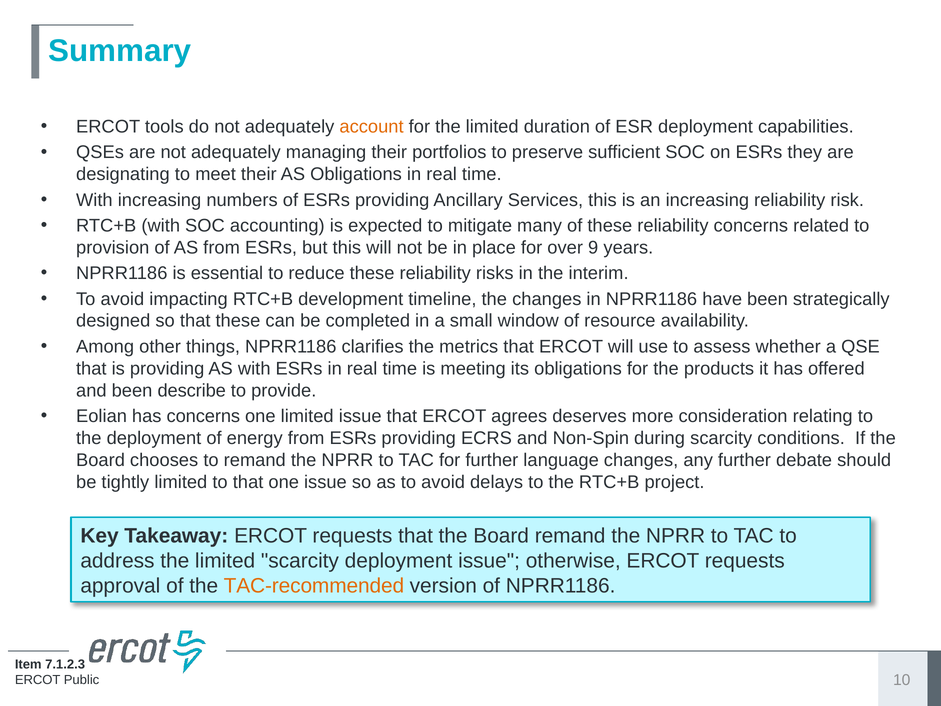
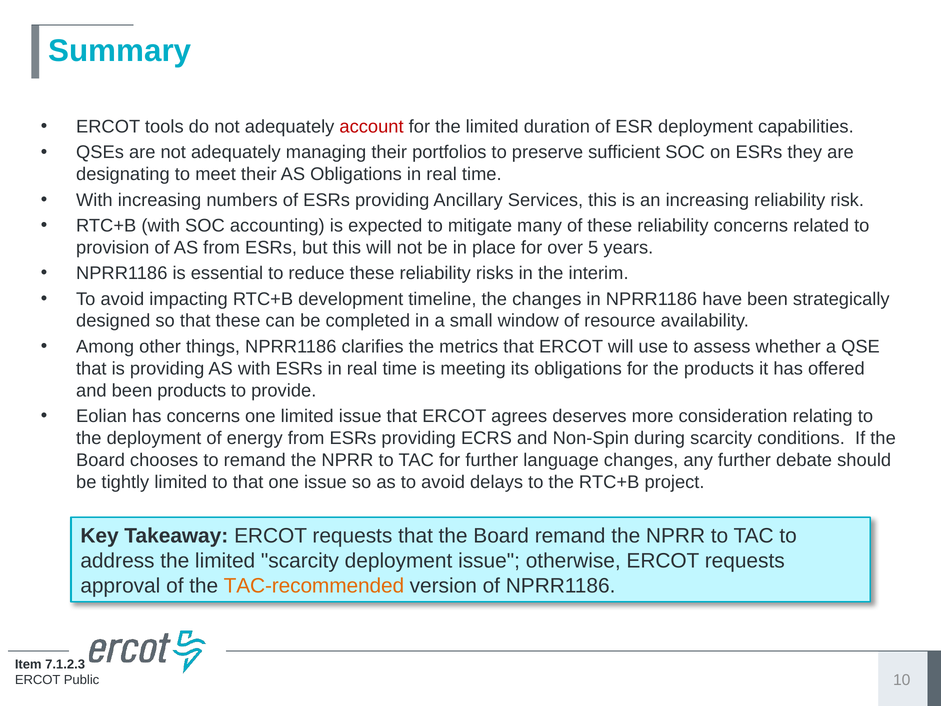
account colour: orange -> red (372, 127)
9: 9 -> 5 (593, 248)
been describe: describe -> products (192, 390)
